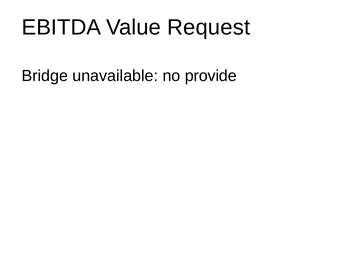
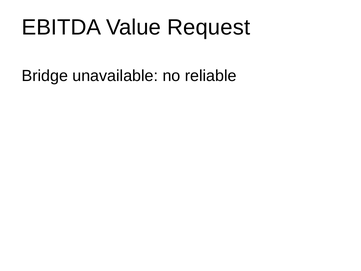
provide: provide -> reliable (211, 76)
